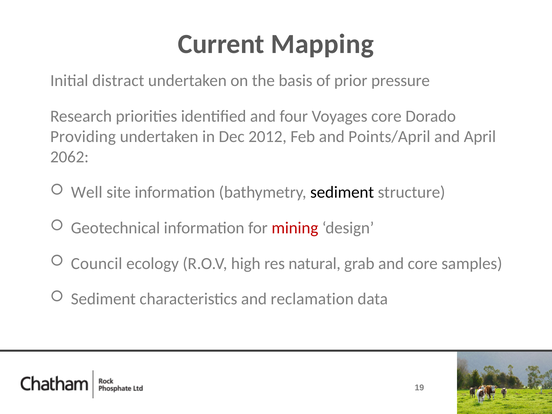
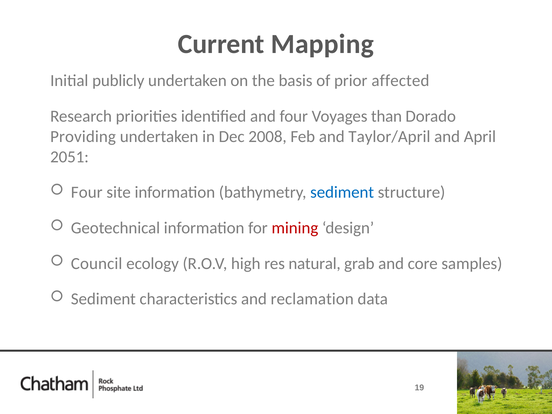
distract: distract -> publicly (118, 81)
pressure: pressure -> affected (400, 81)
Voyages core: core -> than (387, 116)
2012: 2012 -> 2008 (268, 137)
Points/April: Points/April -> Taylor/April (389, 137)
2062: 2062 -> 2051 (69, 157)
Well: Well -> Four (87, 192)
sediment colour: black -> blue (342, 192)
